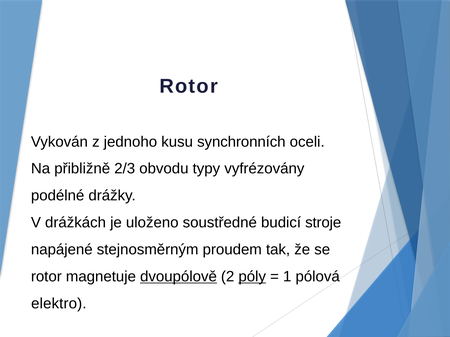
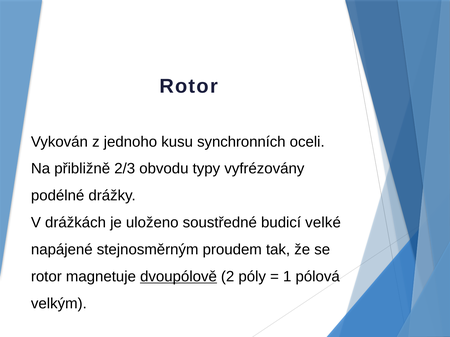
stroje: stroje -> velké (323, 223)
póly underline: present -> none (252, 277)
elektro: elektro -> velkým (59, 304)
